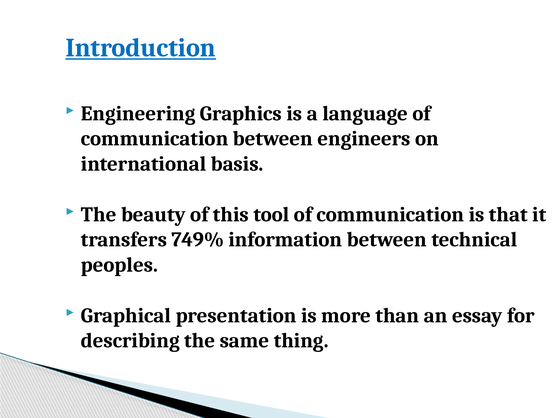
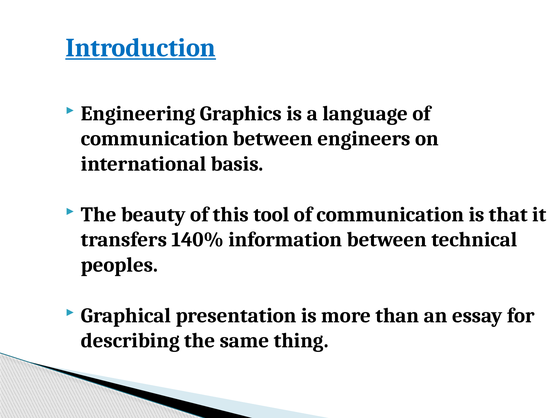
749%: 749% -> 140% (198, 240)
